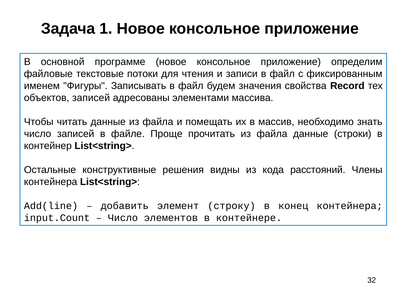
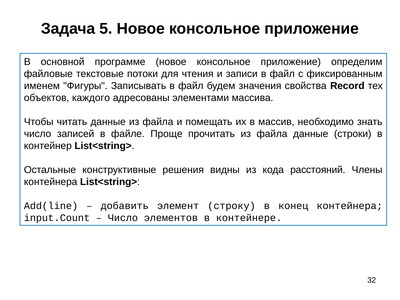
1: 1 -> 5 (106, 29)
объектов записей: записей -> каждого (91, 98)
